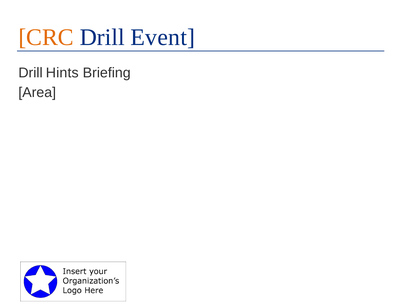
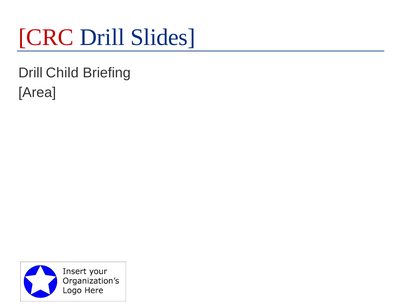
CRC colour: orange -> red (46, 37)
Event: Event -> Slides (163, 37)
Hints: Hints -> Child (62, 73)
